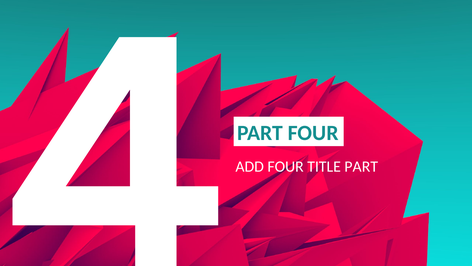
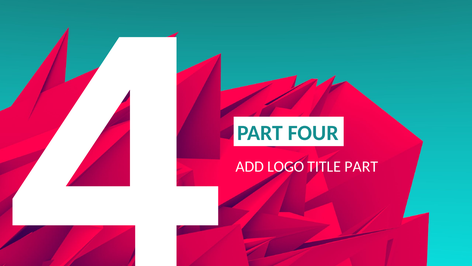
FOUR: FOUR -> LOGO (286, 166)
